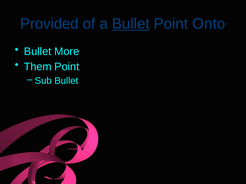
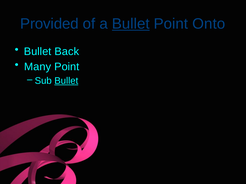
More: More -> Back (67, 52)
Them: Them -> Many (38, 67)
Bullet underline: none -> present (66, 81)
